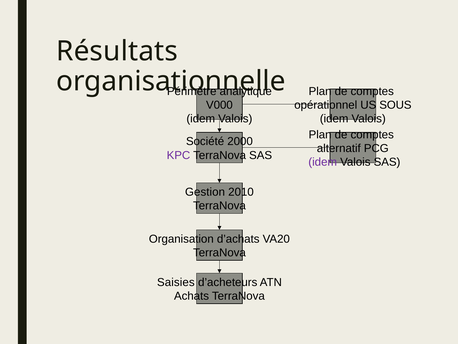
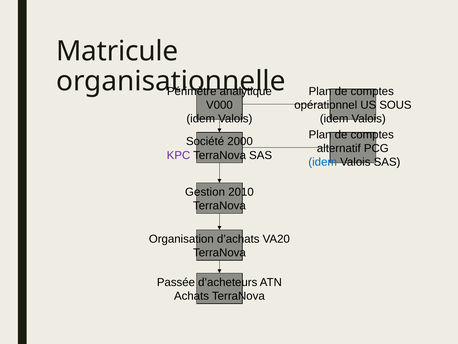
Résultats: Résultats -> Matricule (117, 51)
idem colour: purple -> blue (323, 162)
Saisies: Saisies -> Passée (176, 282)
